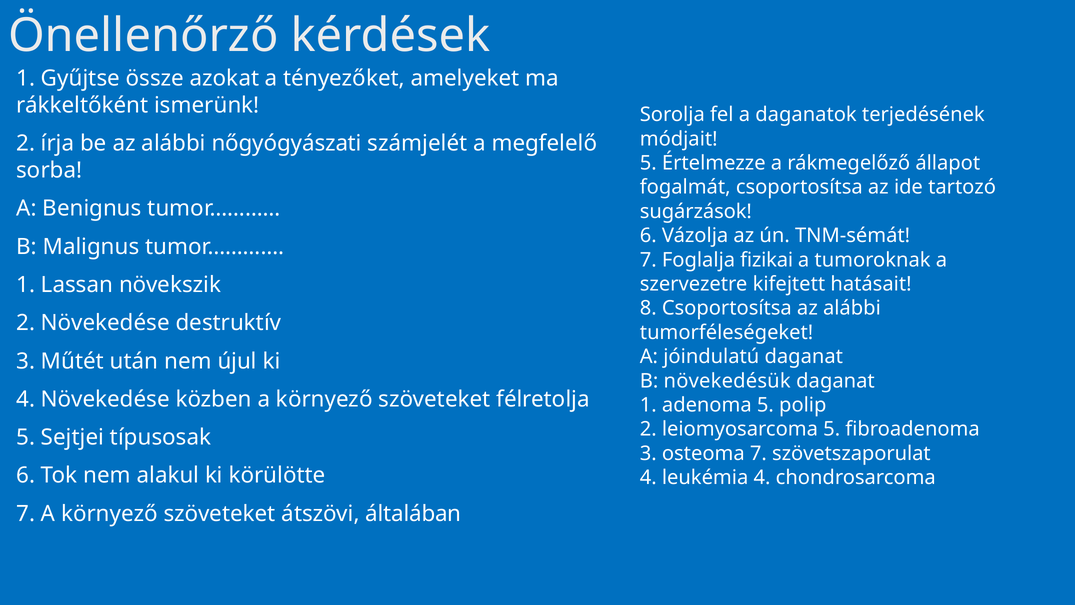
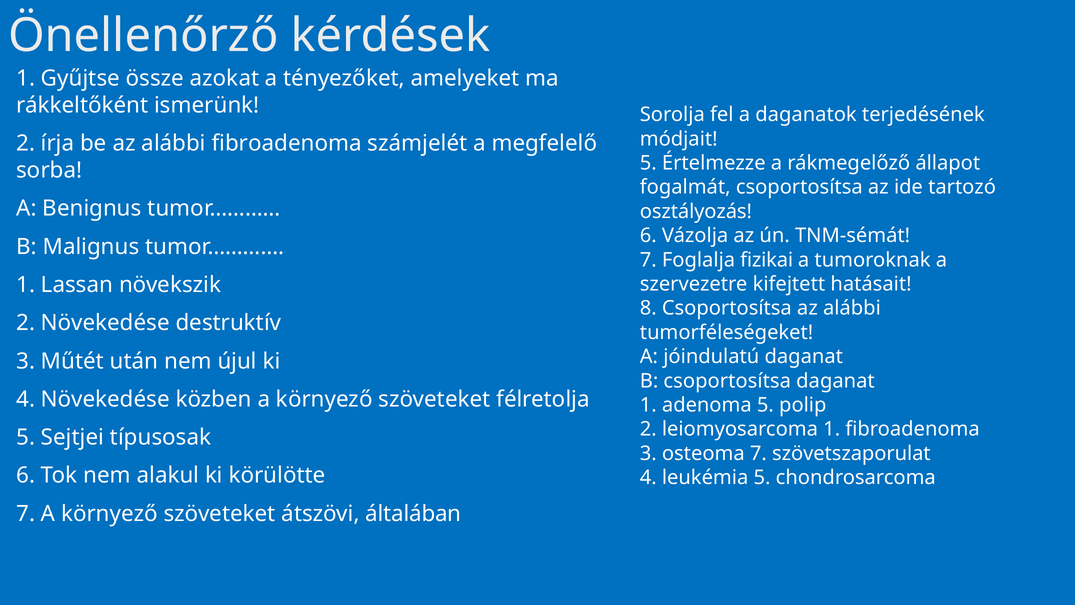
alábbi nőgyógyászati: nőgyógyászati -> fibroadenoma (287, 143)
sugárzások: sugárzások -> osztályozás (696, 211)
B növekedésük: növekedésük -> csoportosítsa (727, 381)
leiomyosarcoma 5: 5 -> 1 (832, 429)
leukémia 4: 4 -> 5 (762, 477)
